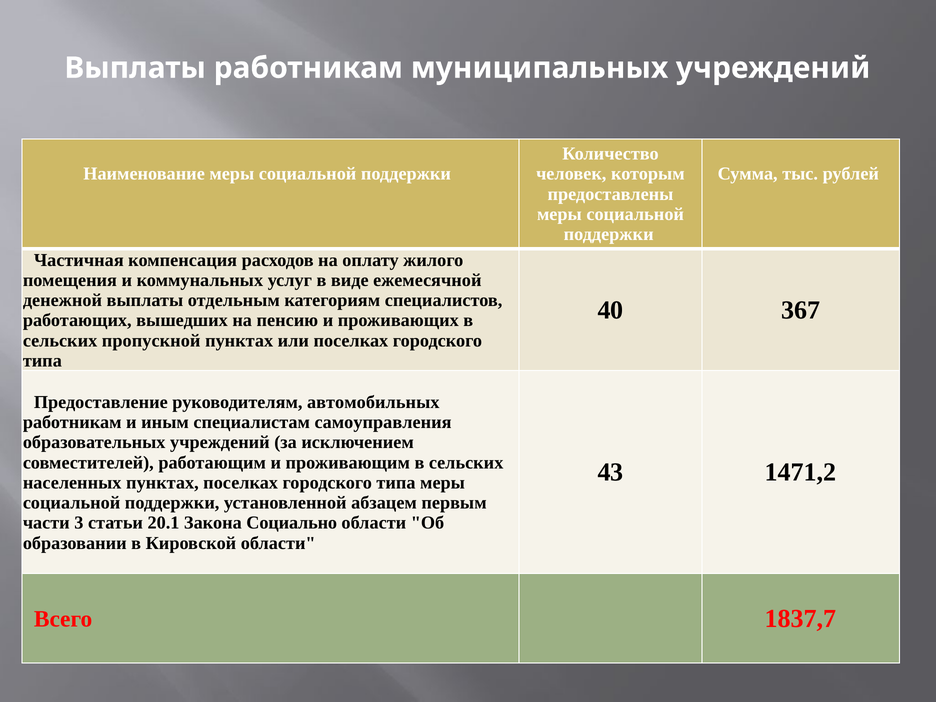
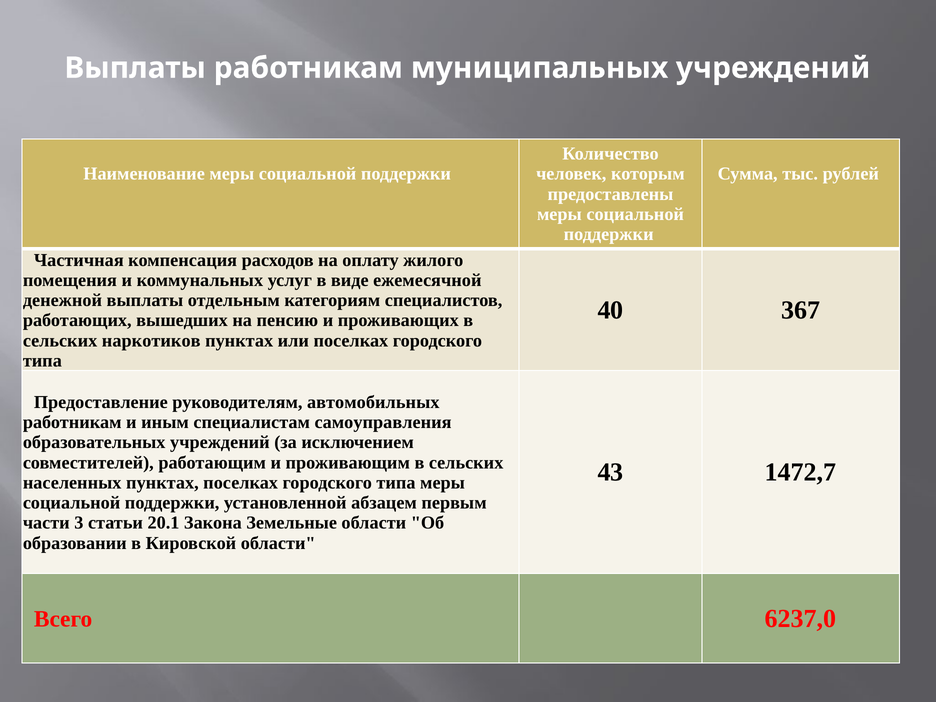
пропускной: пропускной -> наркотиков (151, 341)
1471,2: 1471,2 -> 1472,7 (801, 472)
Социально: Социально -> Земельные (292, 523)
1837,7: 1837,7 -> 6237,0 (801, 618)
